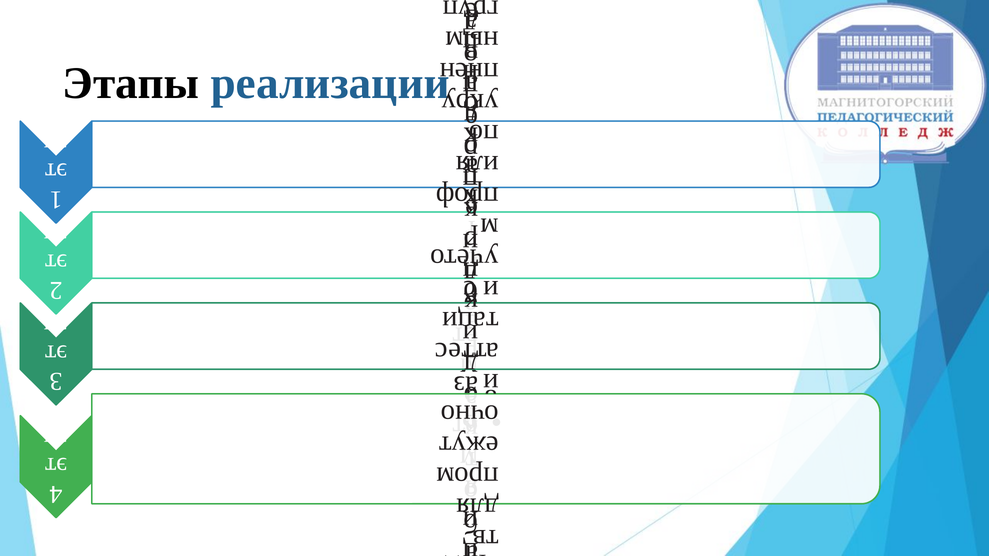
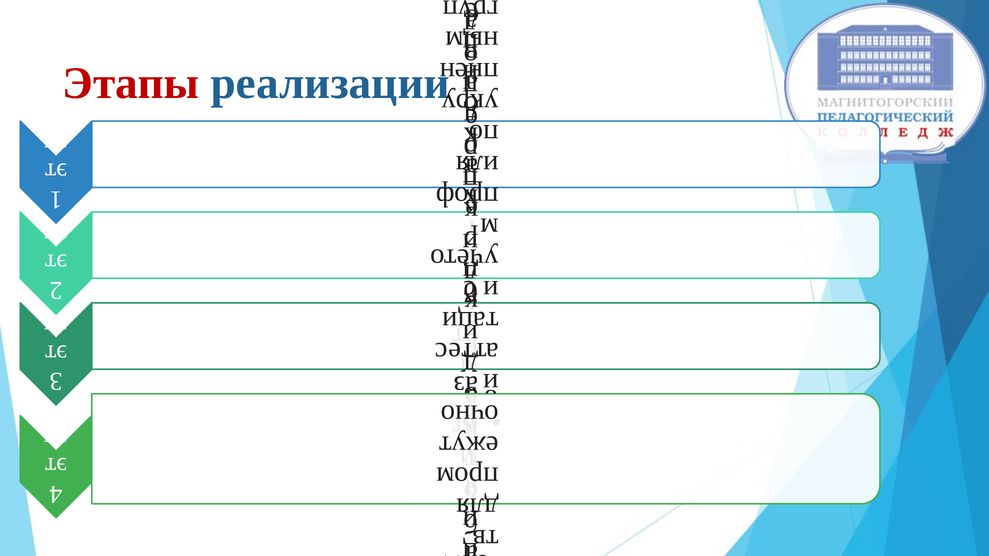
Этапы colour: black -> red (131, 84)
